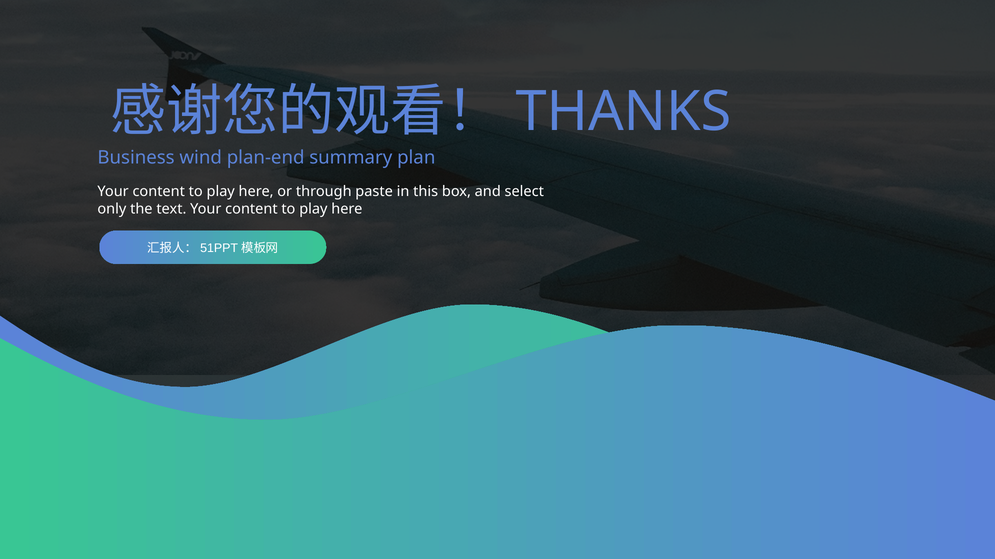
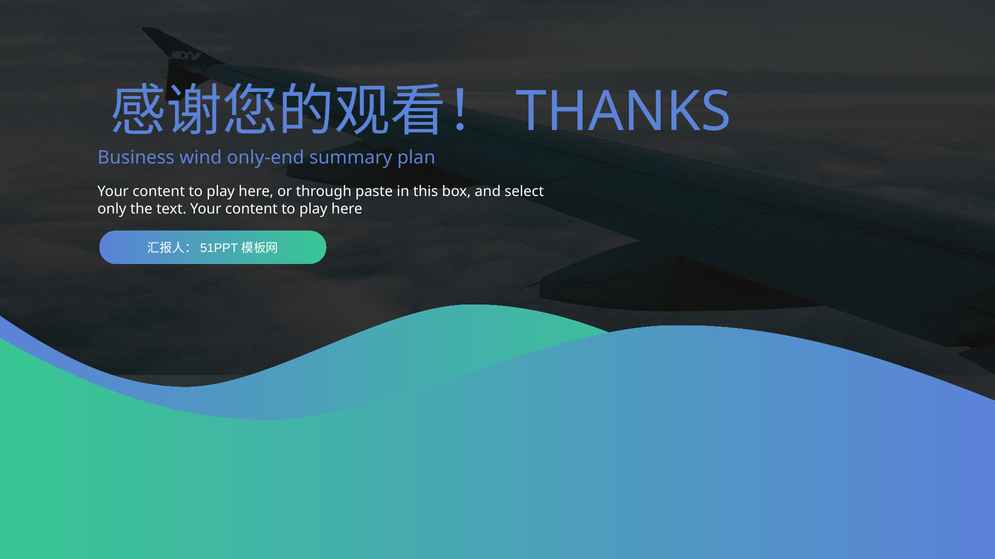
plan-end: plan-end -> only-end (266, 158)
